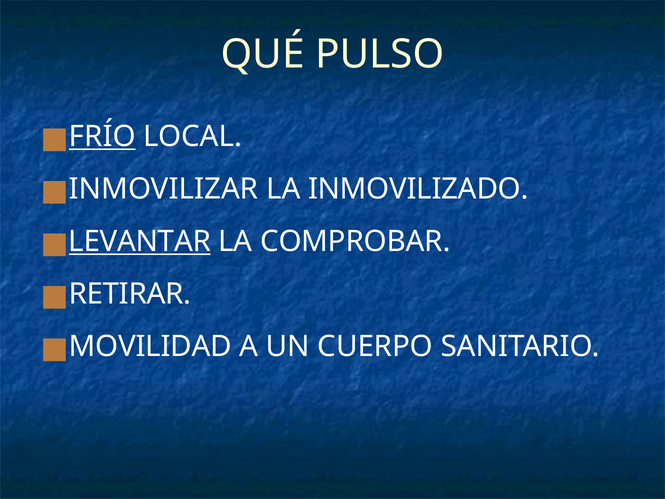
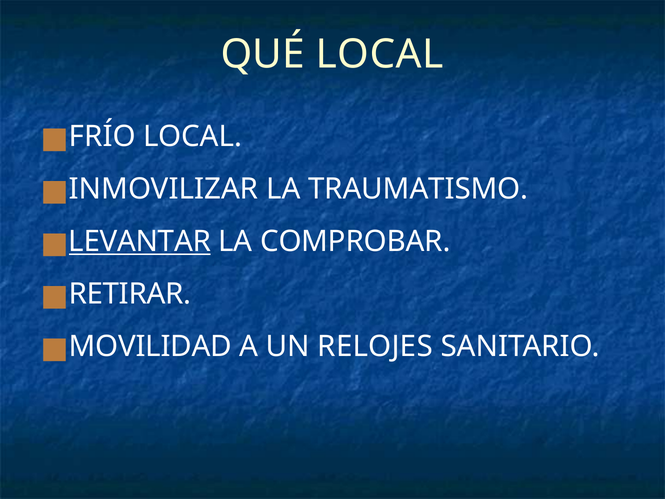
QUÉ PULSO: PULSO -> LOCAL (380, 55)
FRÍO underline: present -> none (102, 136)
INMOVILIZADO: INMOVILIZADO -> TRAUMATISMO (418, 189)
CUERPO: CUERPO -> RELOJES (375, 346)
